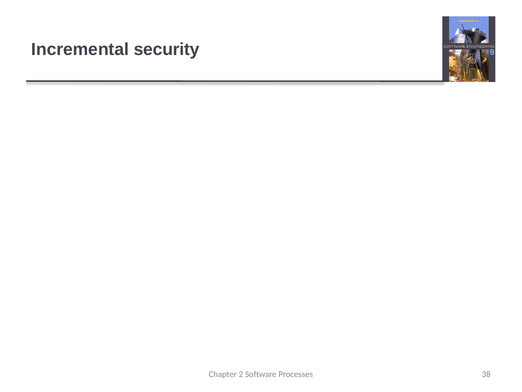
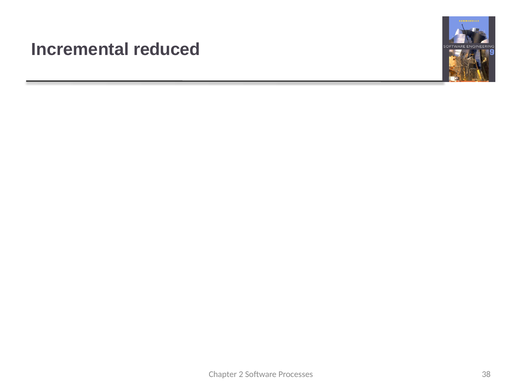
security: security -> reduced (167, 50)
